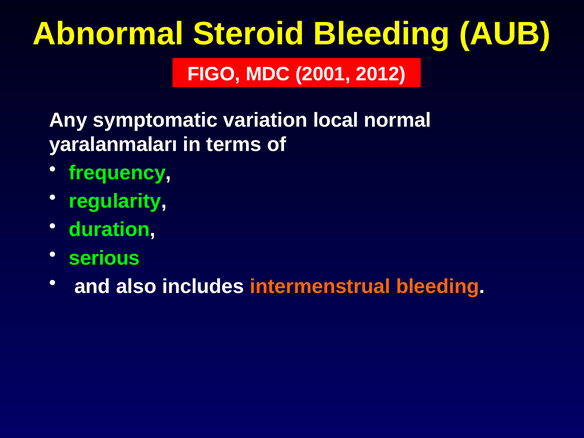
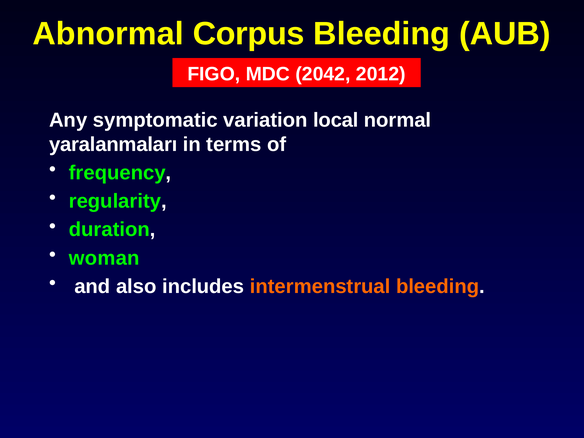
Steroid: Steroid -> Corpus (249, 34)
2001: 2001 -> 2042 (323, 74)
serious: serious -> woman (104, 258)
